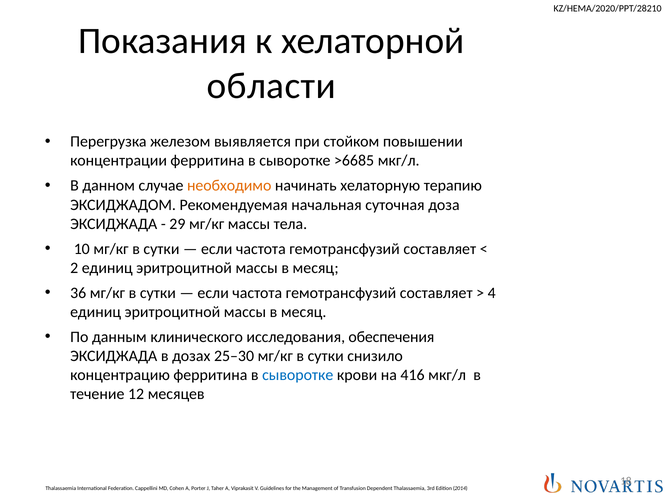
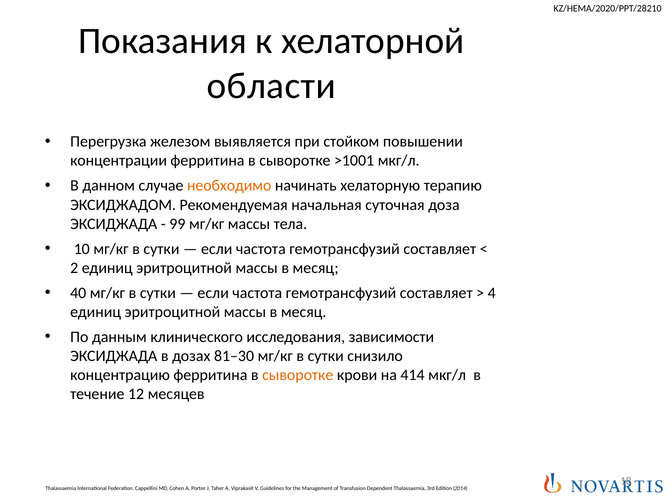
>6685: >6685 -> >1001 (354, 161)
29: 29 -> 99 (177, 224)
36: 36 -> 40 (78, 293)
обеспечения: обеспечения -> зависимости (391, 337)
25–30: 25–30 -> 81–30 (234, 356)
сыворотке colour: blue -> orange (298, 375)
416: 416 -> 414 (413, 375)
